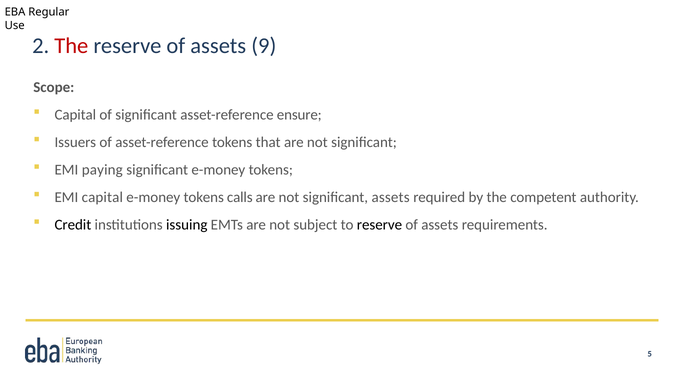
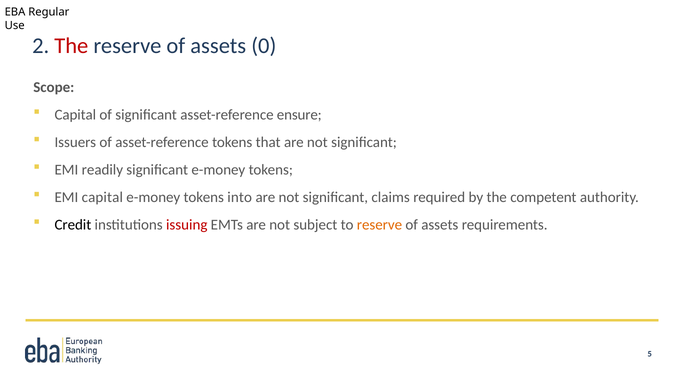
9: 9 -> 0 (264, 46)
paying: paying -> readily (102, 170)
calls: calls -> into (240, 198)
significant assets: assets -> claims (391, 198)
issuing colour: black -> red (187, 225)
reserve colour: black -> orange (379, 225)
